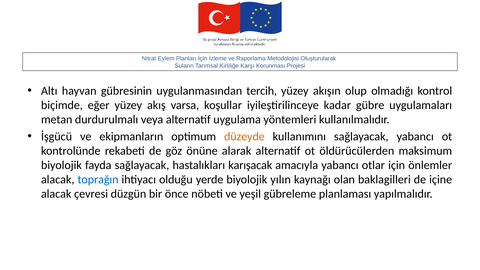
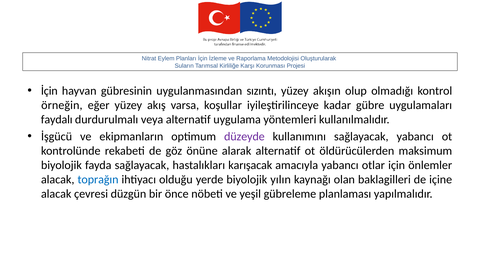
Altı: Altı -> İçin (49, 91)
tercih: tercih -> sızıntı (262, 91)
biçimde: biçimde -> örneğin (62, 105)
metan: metan -> faydalı (57, 120)
düzeyde colour: orange -> purple (244, 136)
